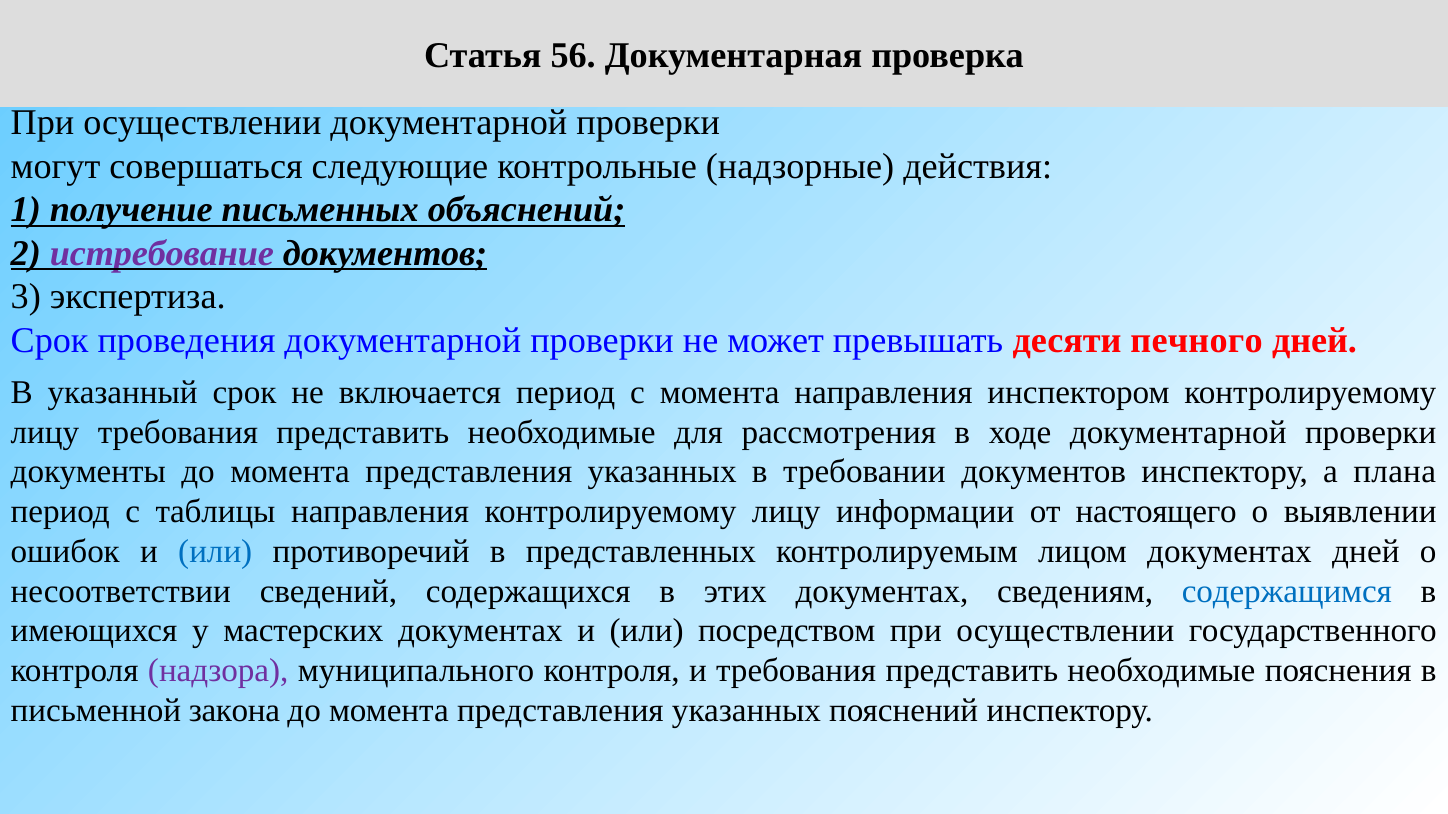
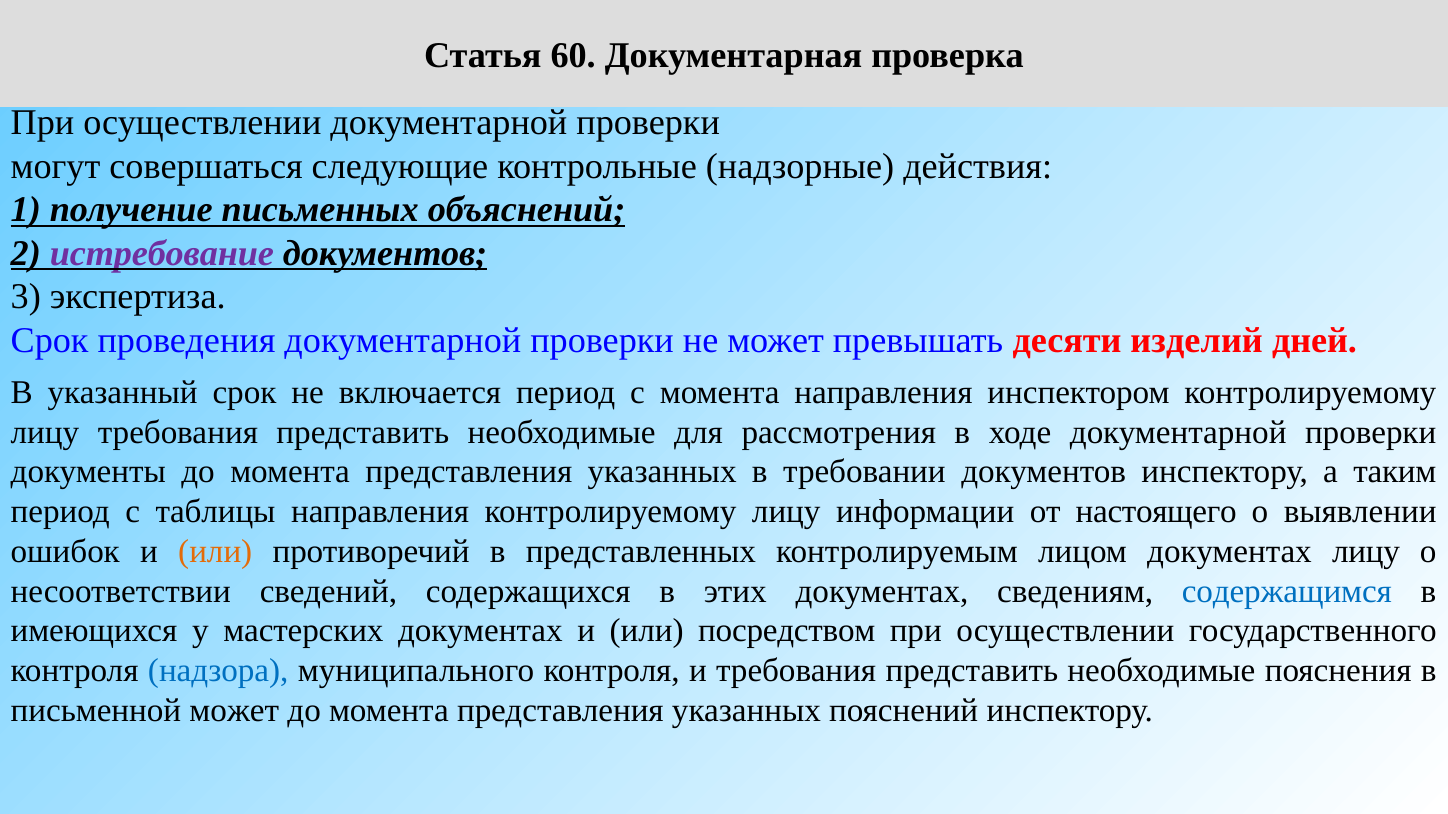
56: 56 -> 60 (573, 56)
печного: печного -> изделий (1197, 340)
плана: плана -> таким (1395, 472)
или colour: blue -> orange (215, 552)
документах дней: дней -> лицу (1366, 552)
надзора colour: purple -> blue (218, 671)
письменной закона: закона -> может (234, 711)
